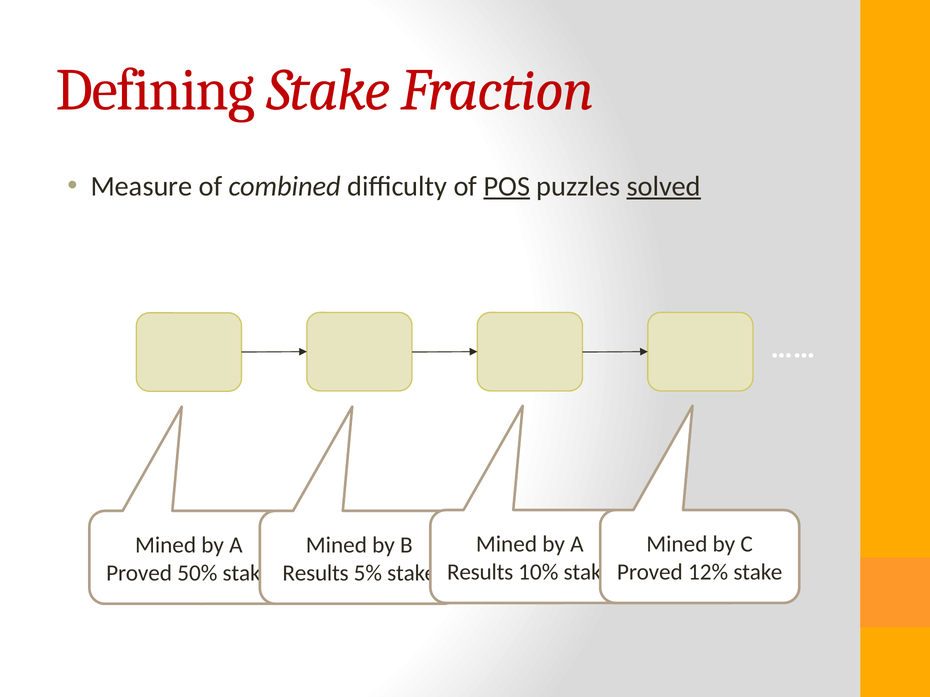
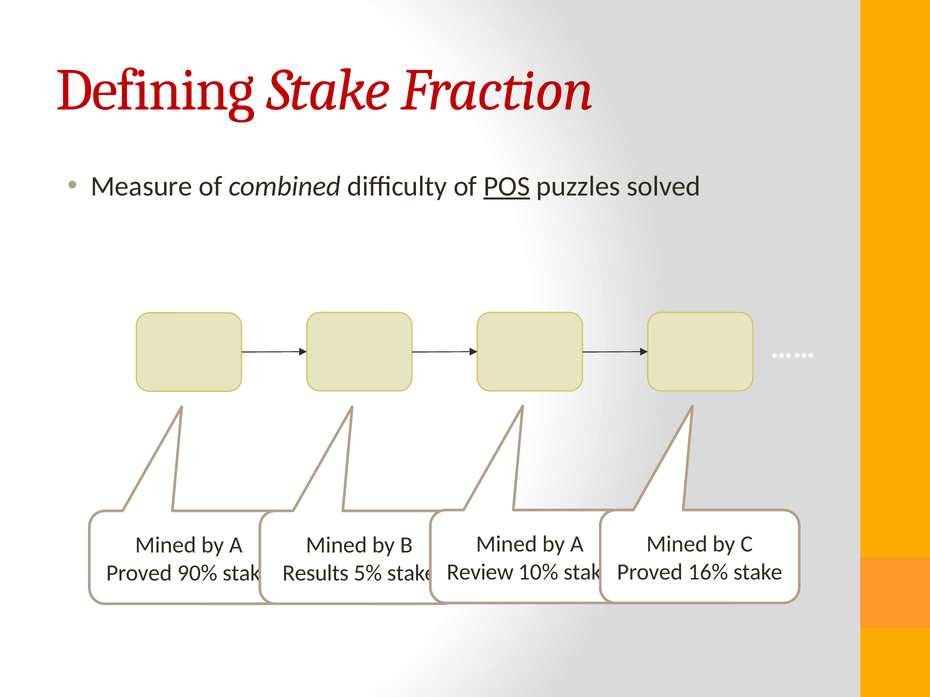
solved underline: present -> none (664, 186)
Results: Results -> Review (480, 572)
12%: 12% -> 16% (708, 572)
50%: 50% -> 90% (197, 573)
